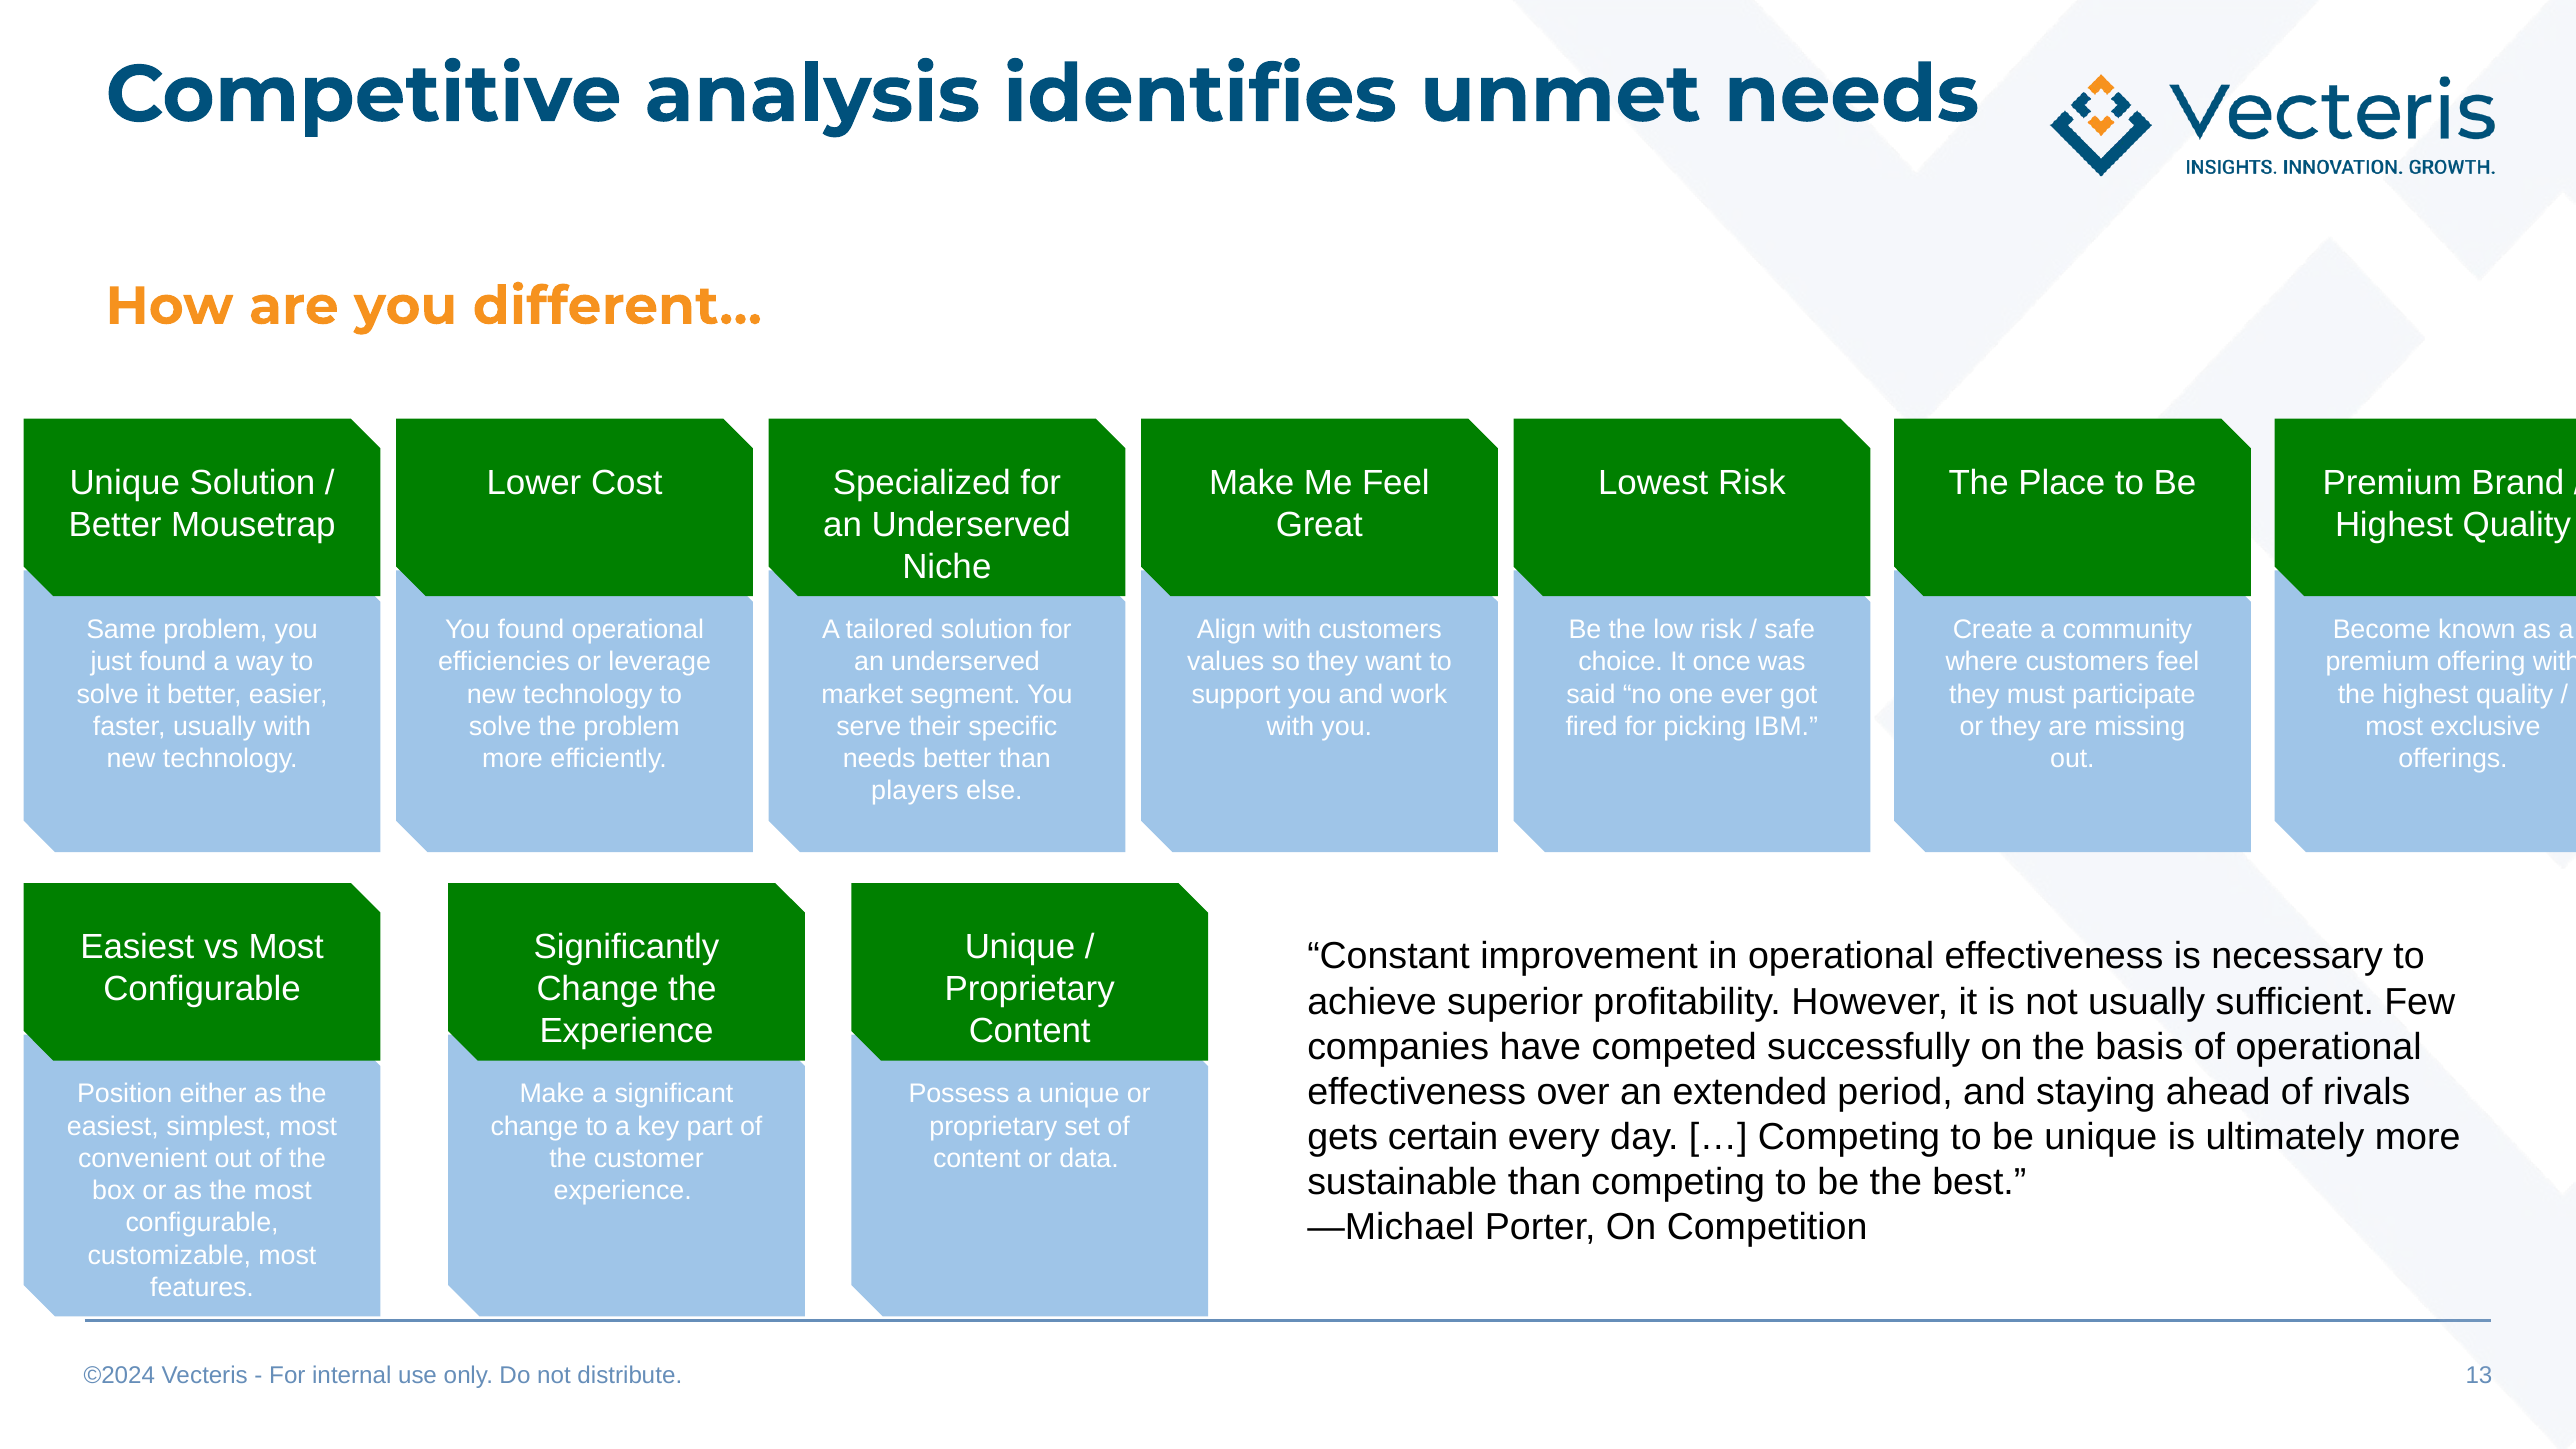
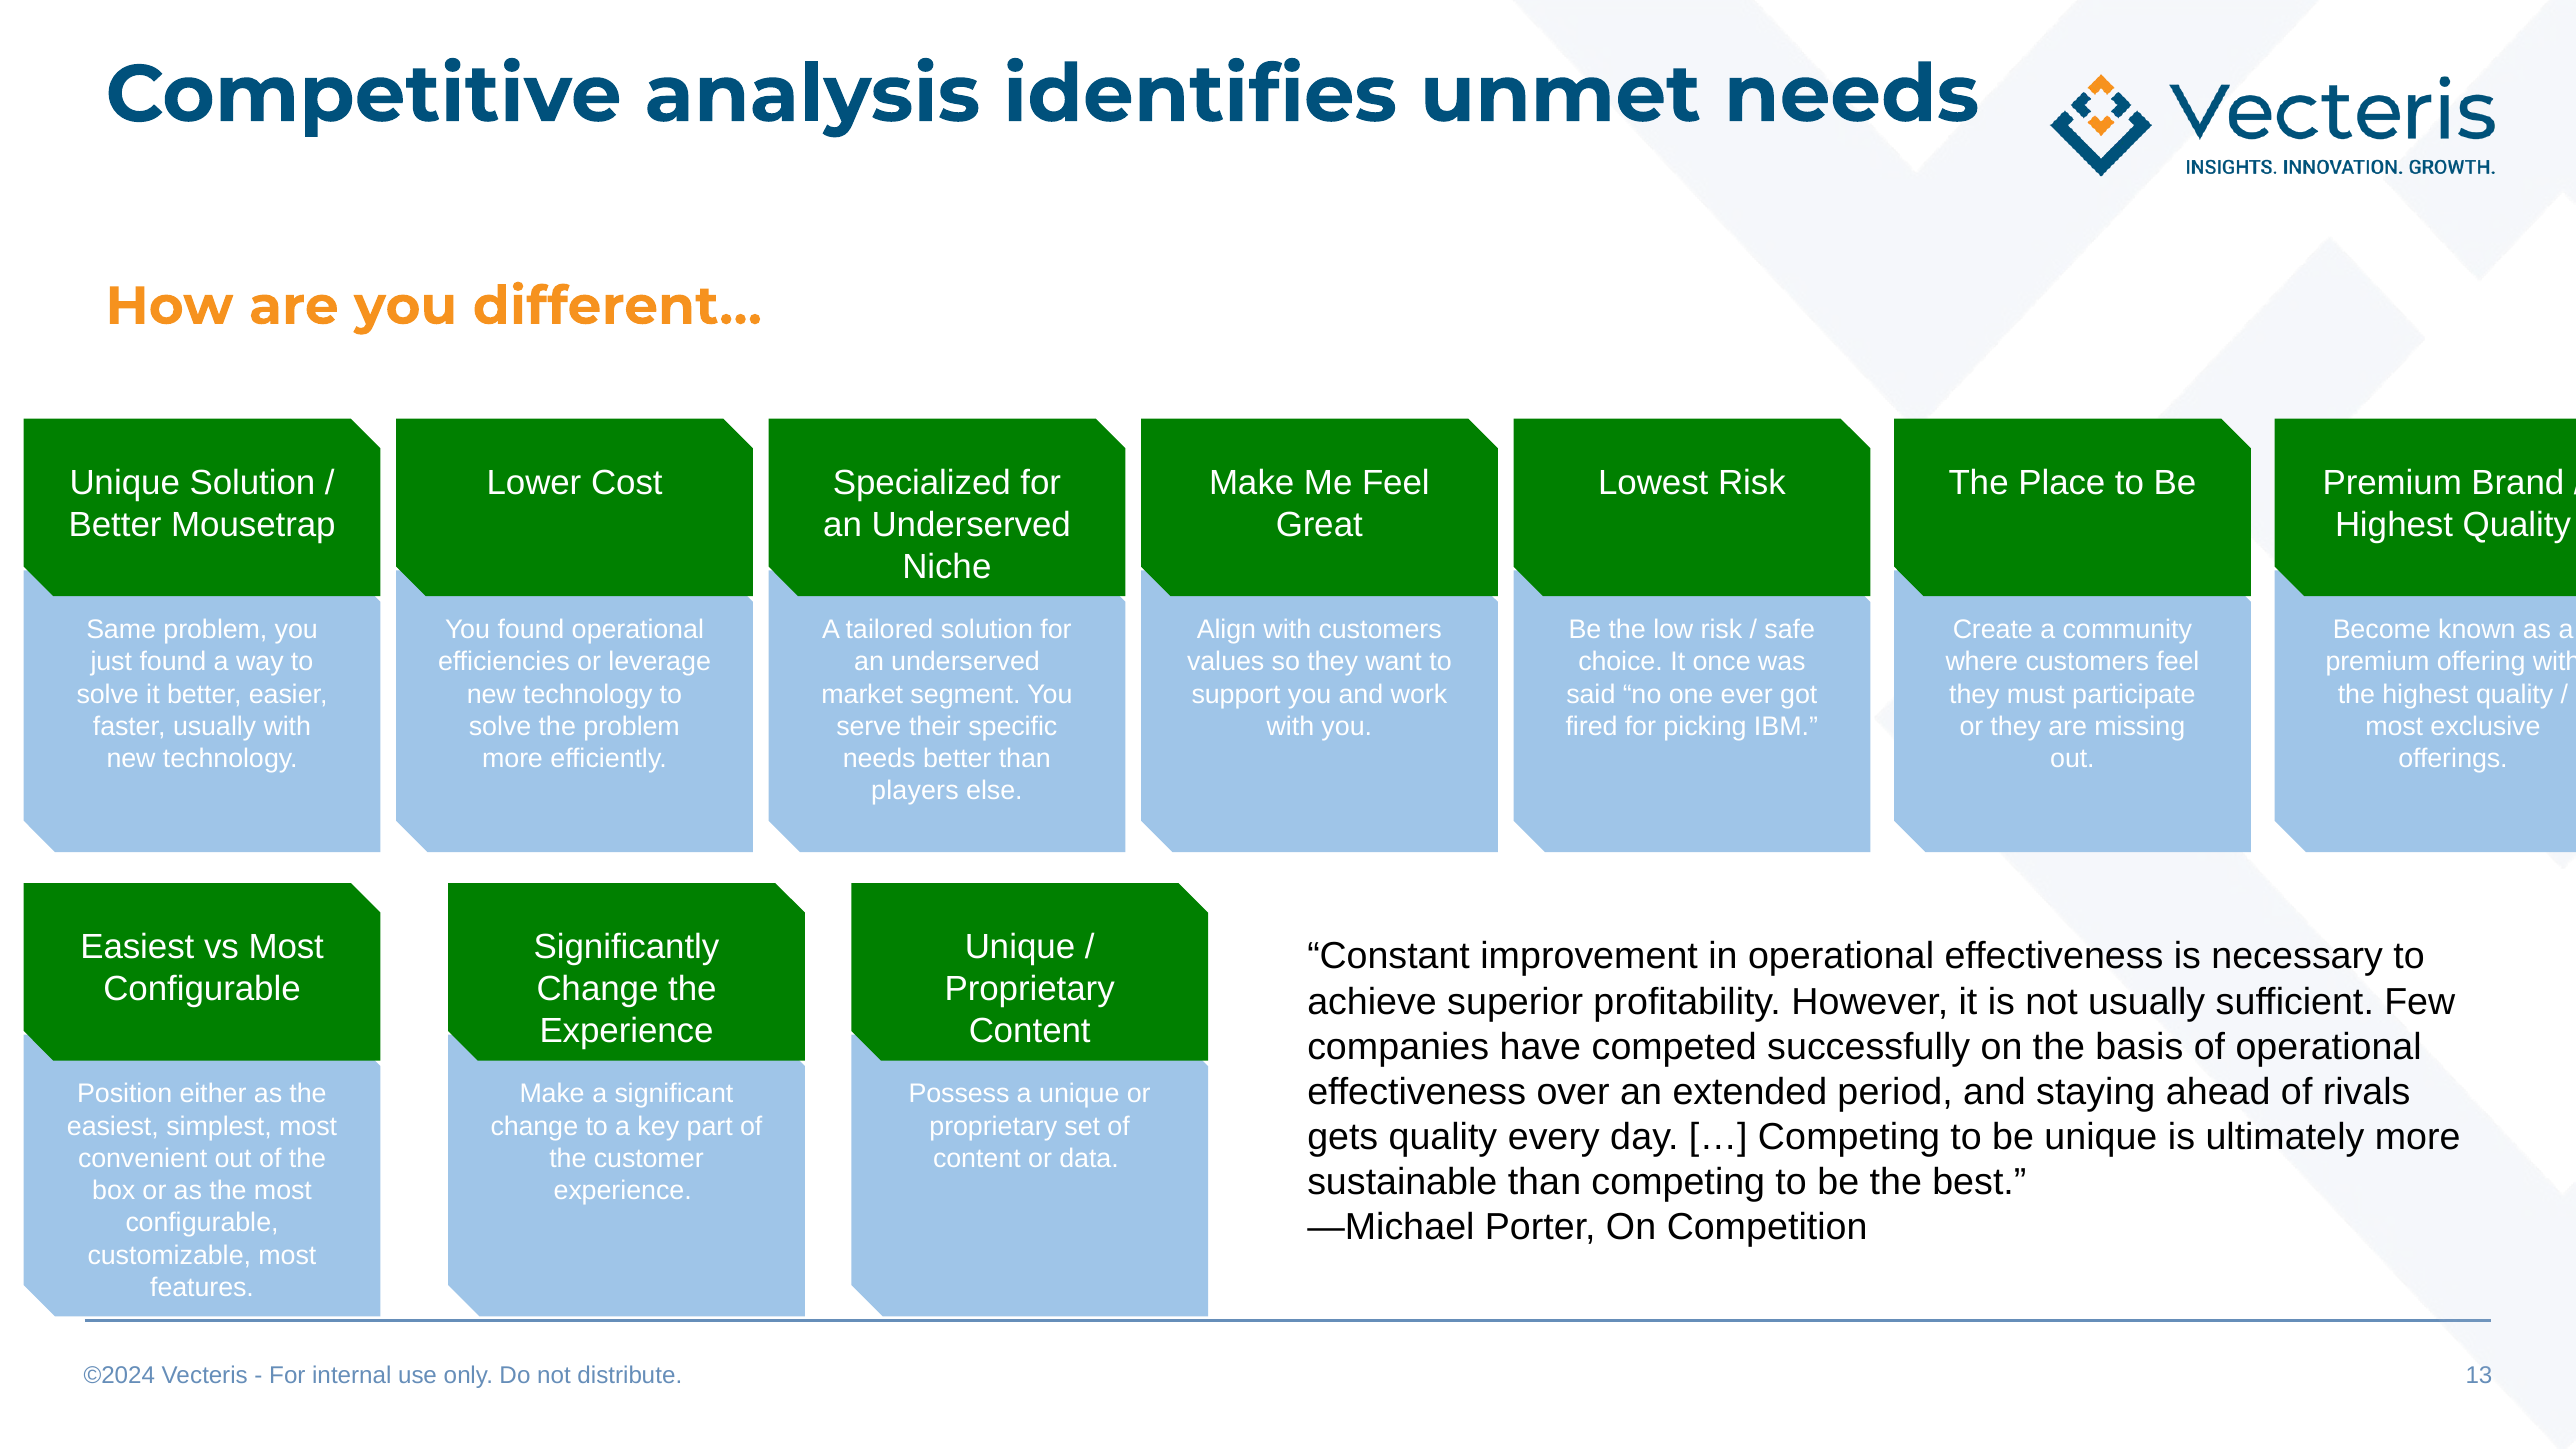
gets certain: certain -> quality (1443, 1137)
